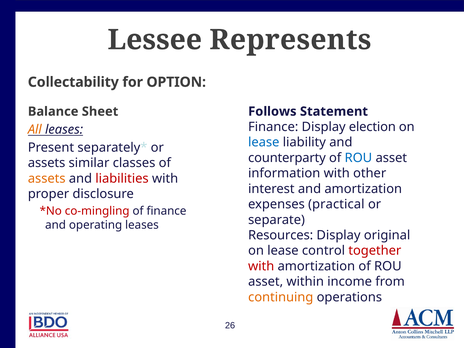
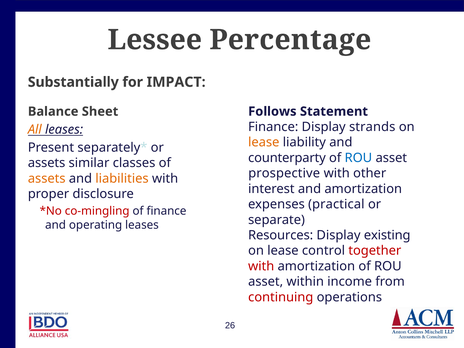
Represents: Represents -> Percentage (290, 40)
Collectability: Collectability -> Substantially (73, 82)
OPTION: OPTION -> IMPACT (176, 82)
election: election -> strands (372, 127)
lease colour: blue -> orange (264, 142)
information: information -> prospective (284, 173)
liabilities colour: red -> orange (122, 179)
original: original -> existing (387, 235)
continuing colour: orange -> red (281, 297)
